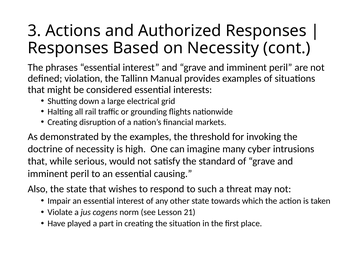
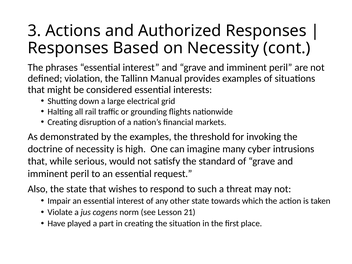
causing: causing -> request (173, 174)
